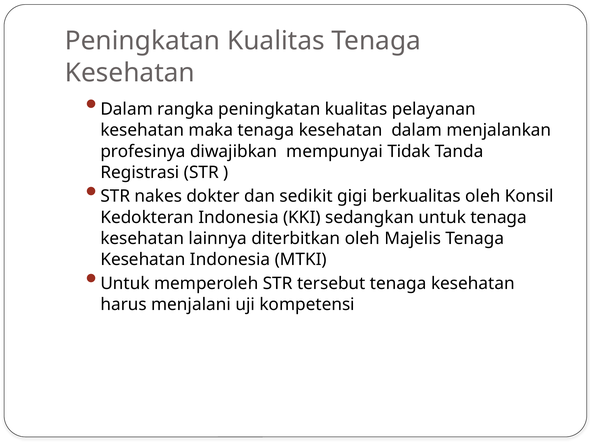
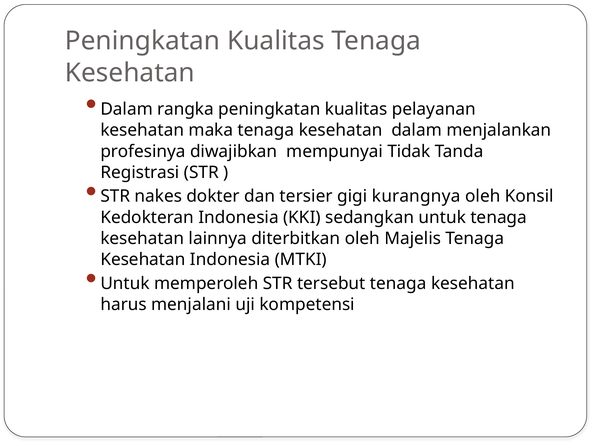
sedikit: sedikit -> tersier (306, 196)
berkualitas: berkualitas -> kurangnya (416, 196)
